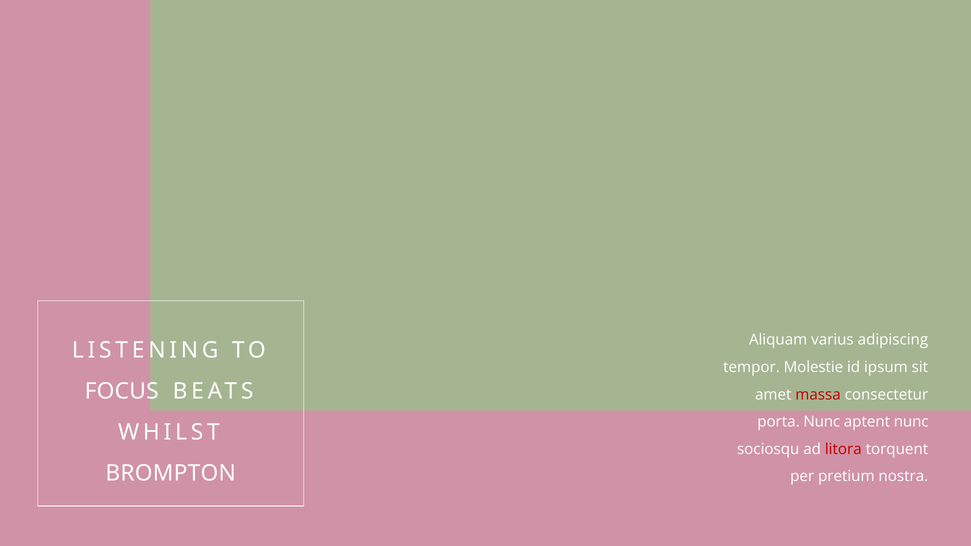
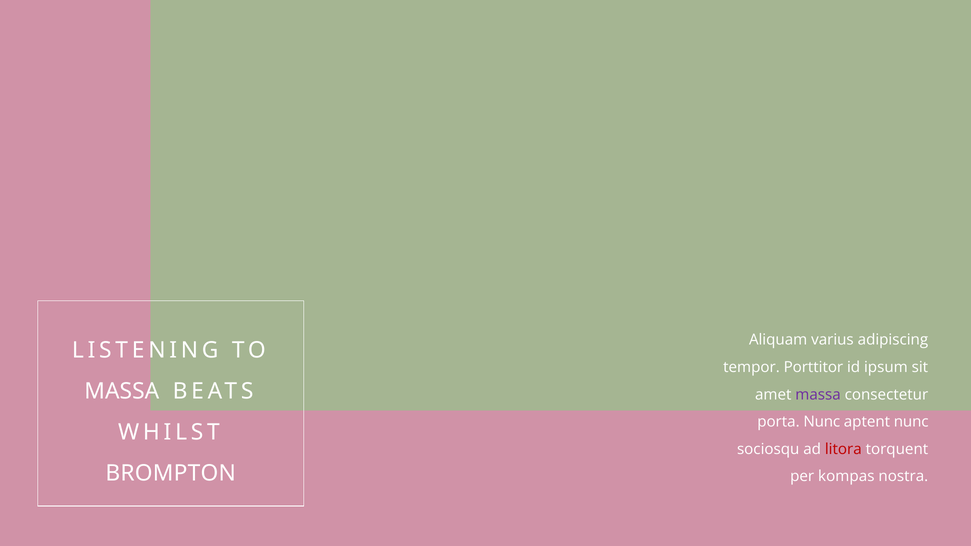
Molestie: Molestie -> Porttitor (813, 367)
FOCUS: FOCUS -> MASSA (122, 392)
massa colour: red -> purple (818, 395)
pretium: pretium -> kompas (846, 477)
